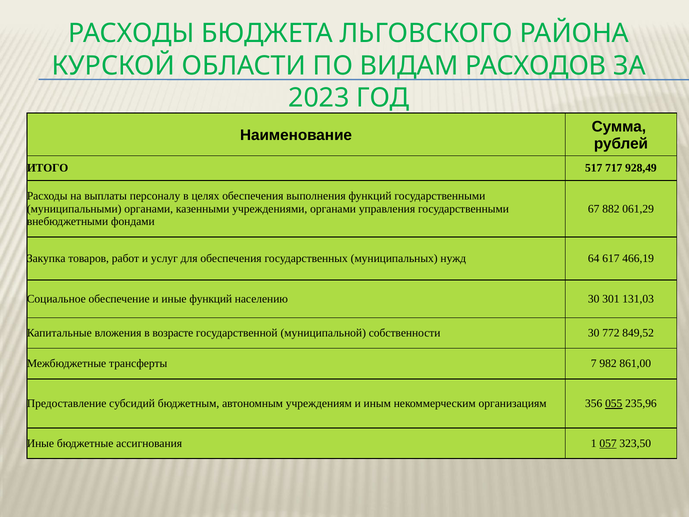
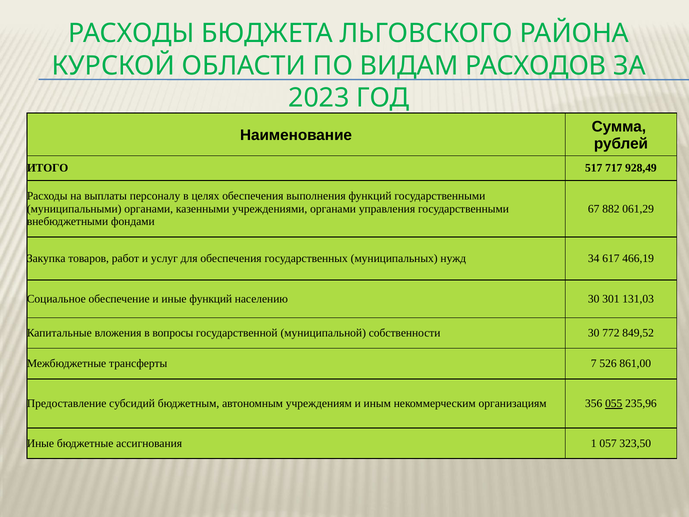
64: 64 -> 34 (594, 258)
возрасте: возрасте -> вопросы (173, 333)
982: 982 -> 526 (608, 364)
057 underline: present -> none (608, 443)
